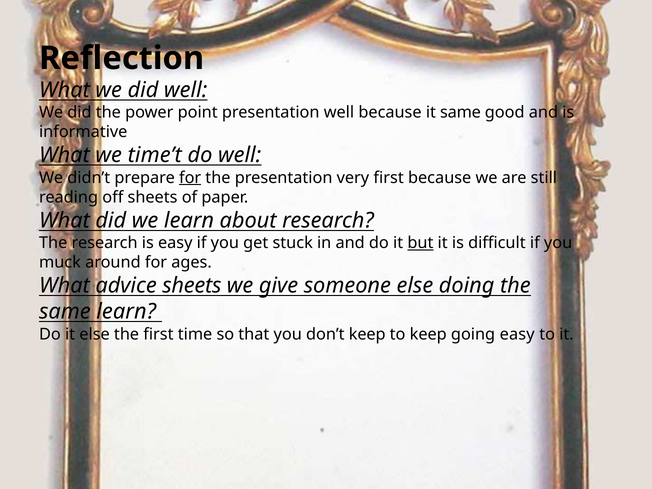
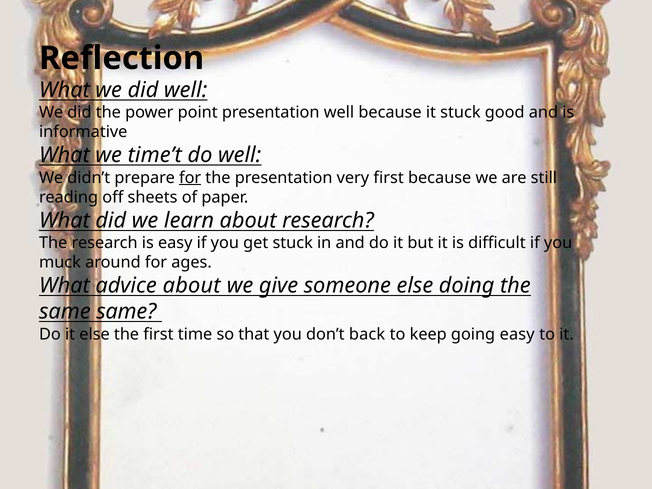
it same: same -> stuck (460, 113)
but underline: present -> none (420, 243)
advice sheets: sheets -> about (192, 286)
same learn: learn -> same (126, 312)
don’t keep: keep -> back (367, 334)
